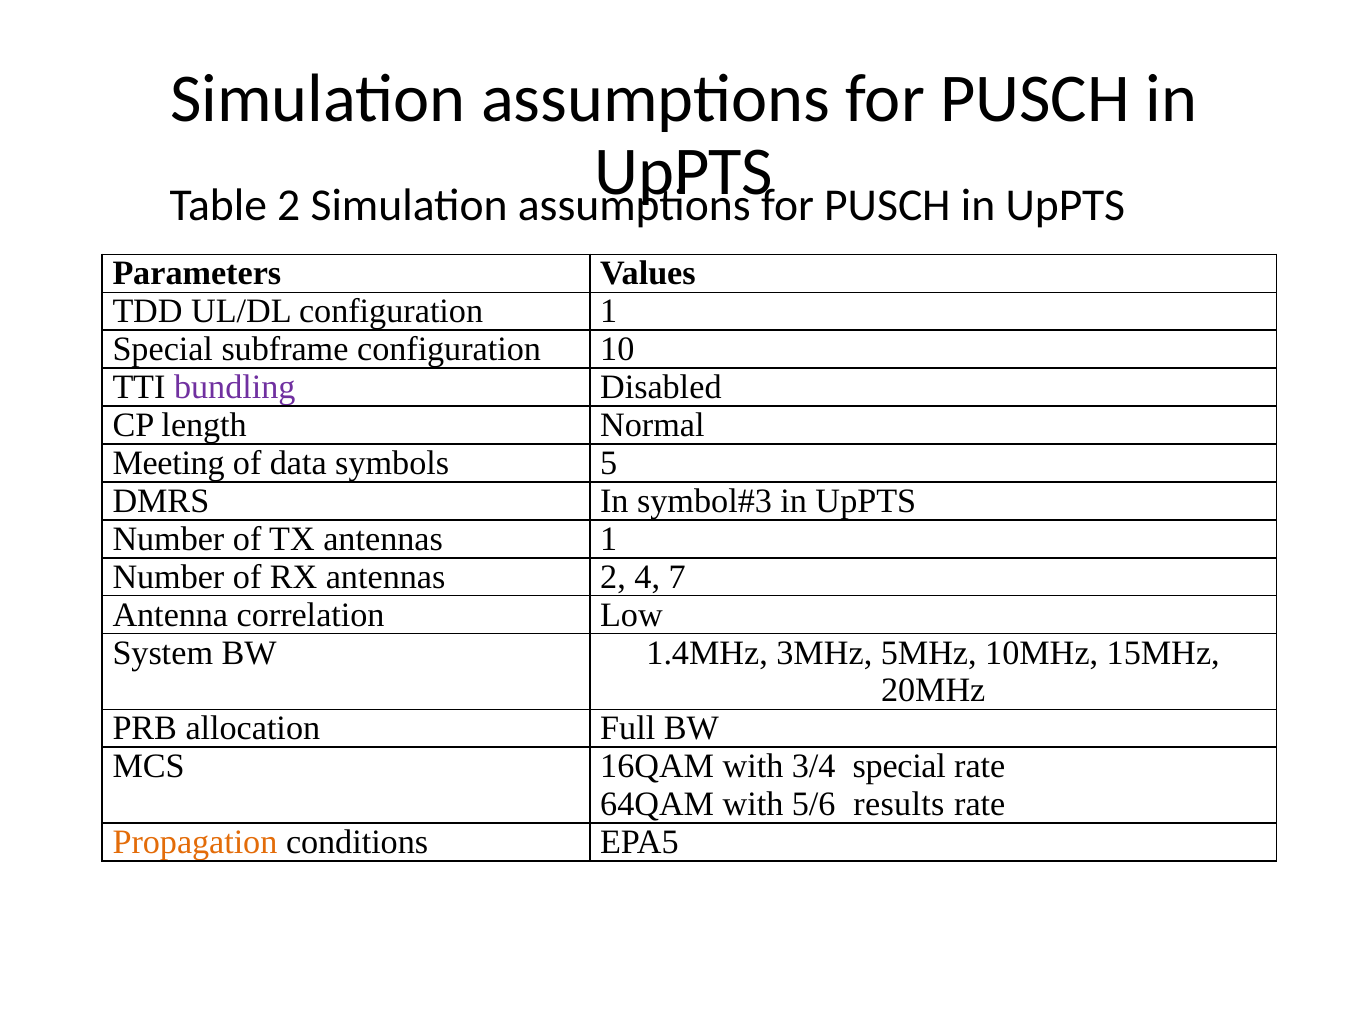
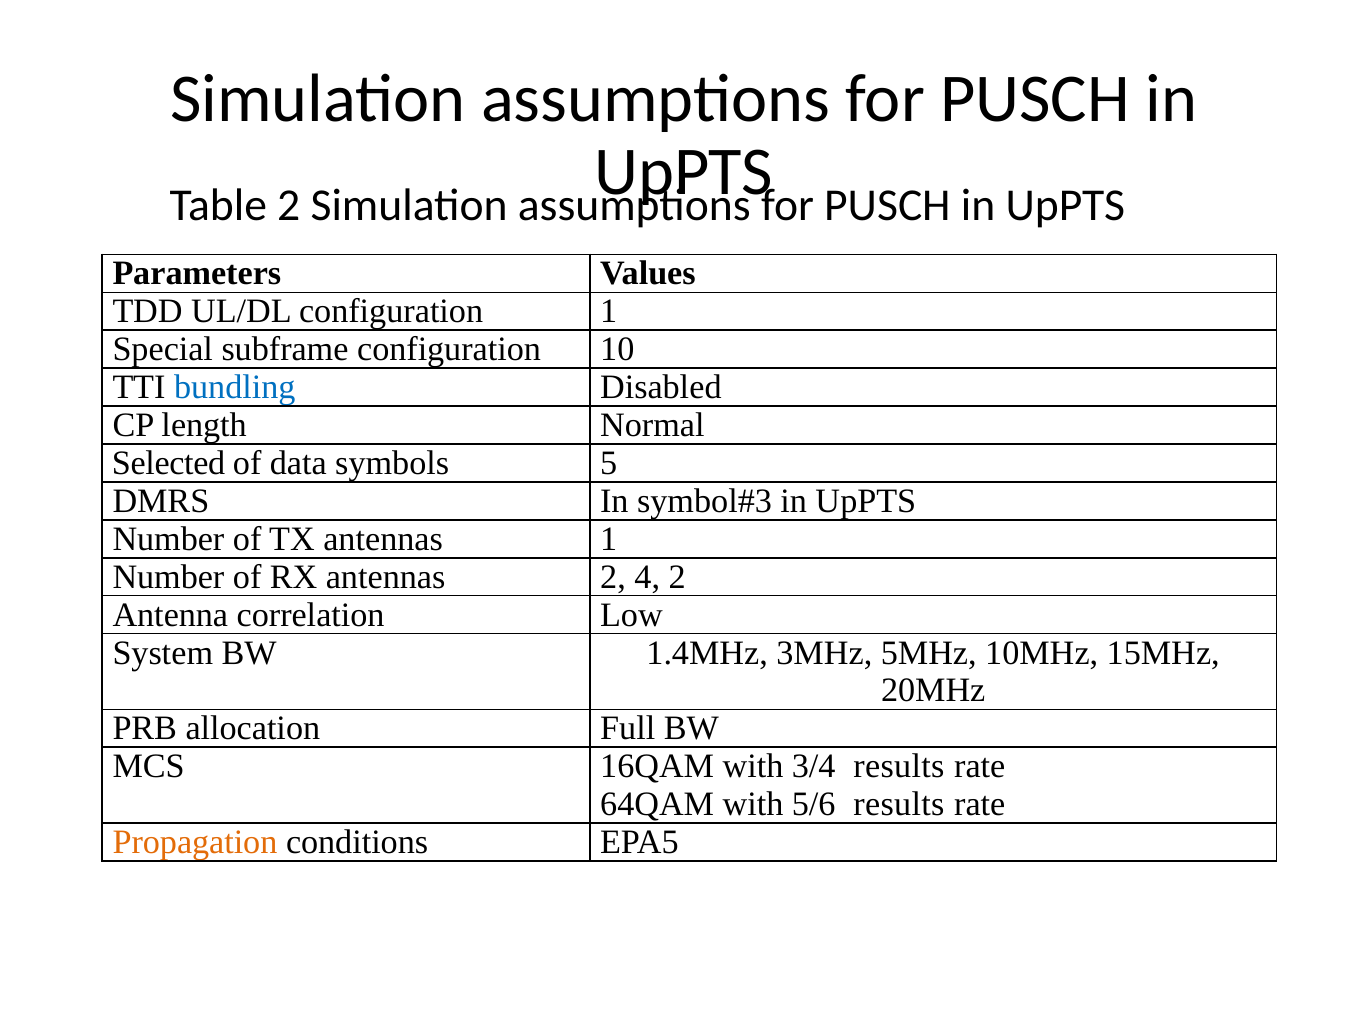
bundling colour: purple -> blue (235, 387)
Meeting: Meeting -> Selected (169, 463)
4 7: 7 -> 2 (677, 577)
3/4 special: special -> results (899, 767)
